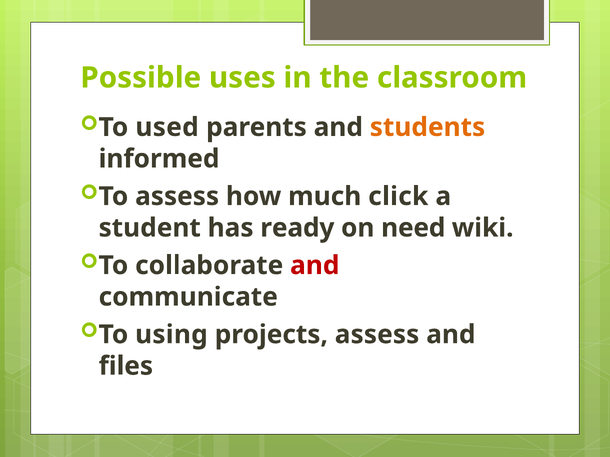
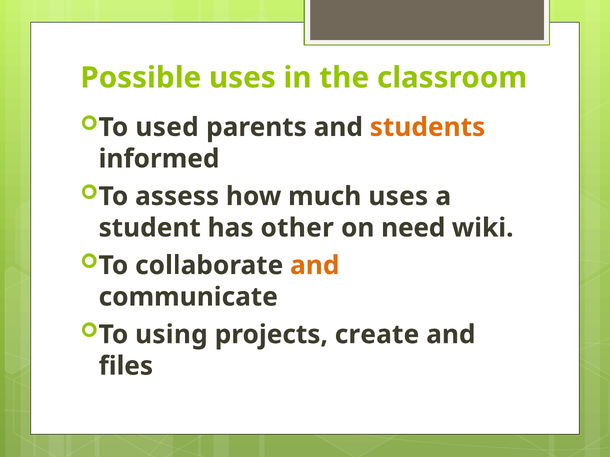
much click: click -> uses (398, 197)
ready: ready -> other (297, 228)
and colour: red -> orange (315, 266)
projects assess: assess -> create (377, 335)
